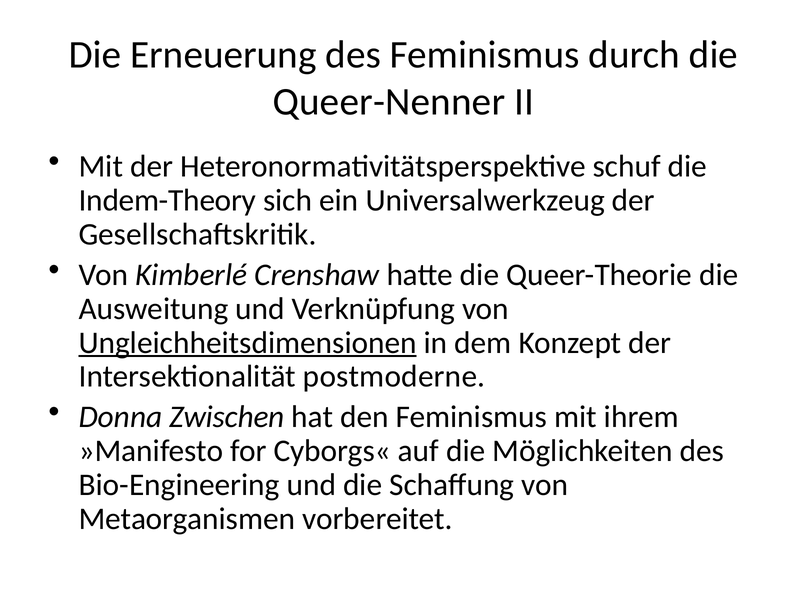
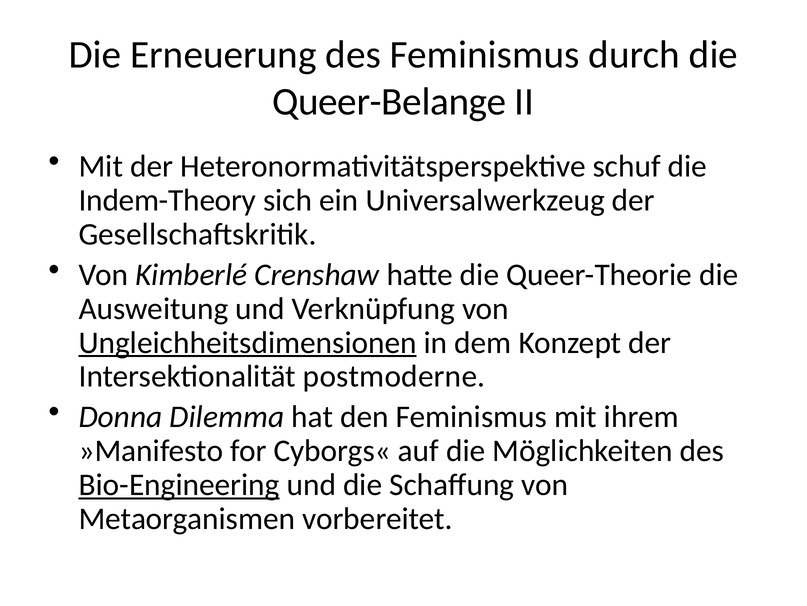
Queer-Nenner: Queer-Nenner -> Queer-Belange (389, 102)
Zwischen: Zwischen -> Dilemma (227, 416)
Bio-Engineering underline: none -> present (179, 484)
